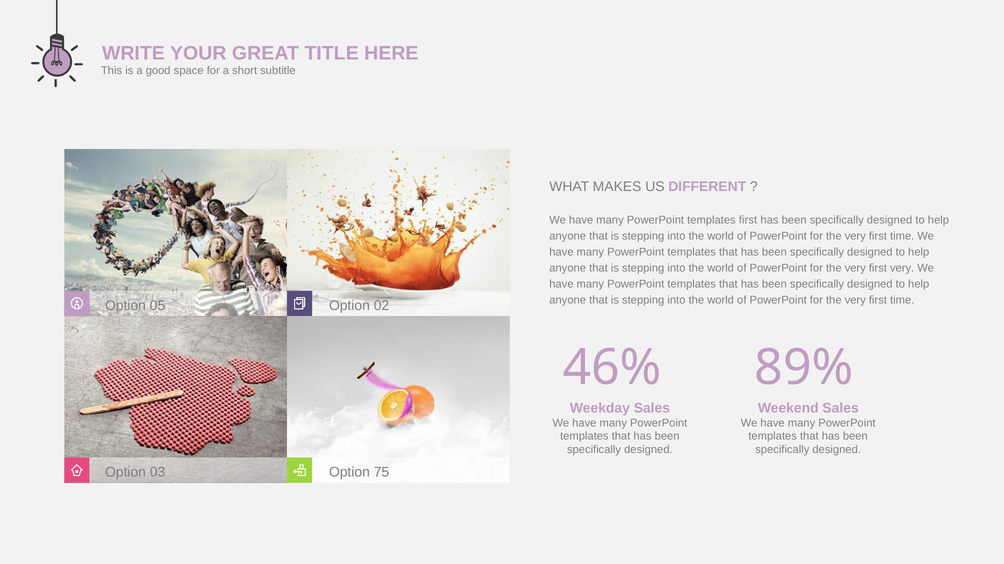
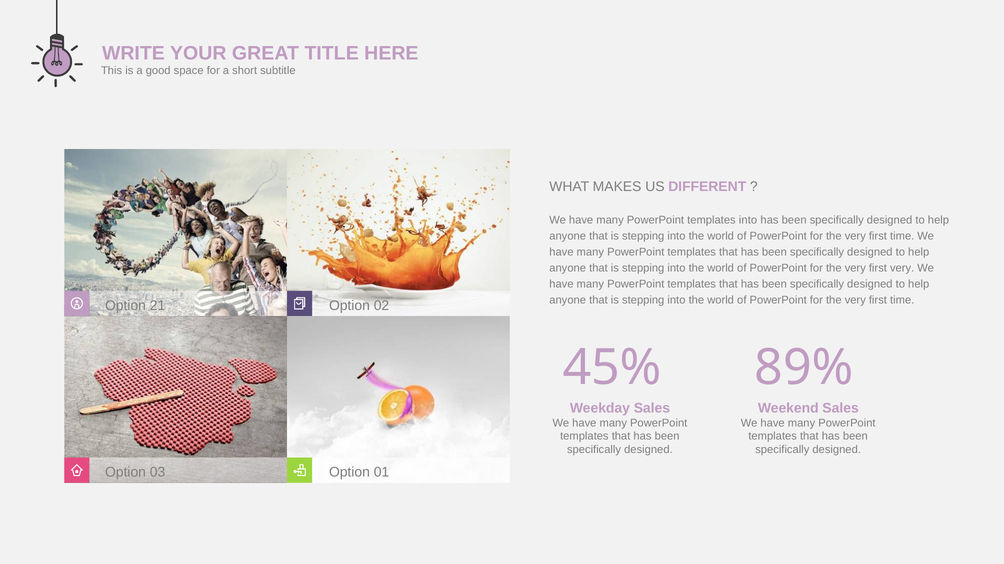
templates first: first -> into (748, 220)
05: 05 -> 21 (158, 306)
46%: 46% -> 45% (612, 368)
75: 75 -> 01 (382, 473)
